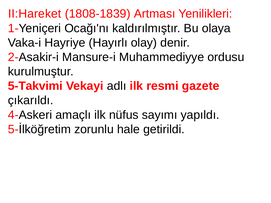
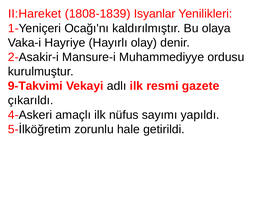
Artması: Artması -> Isyanlar (155, 14)
5-Takvimi: 5-Takvimi -> 9-Takvimi (35, 86)
